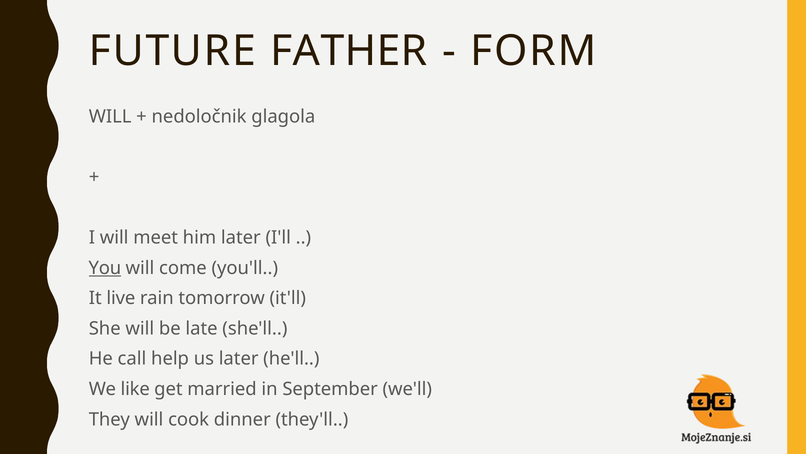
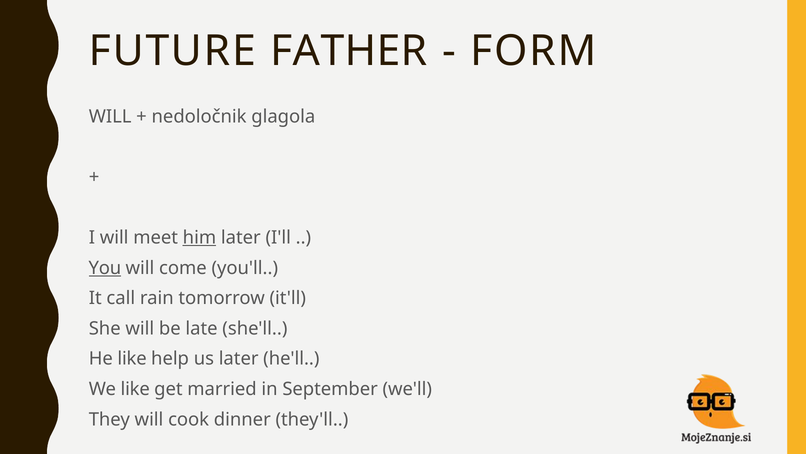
him underline: none -> present (199, 237)
live: live -> call (121, 298)
He call: call -> like (132, 358)
